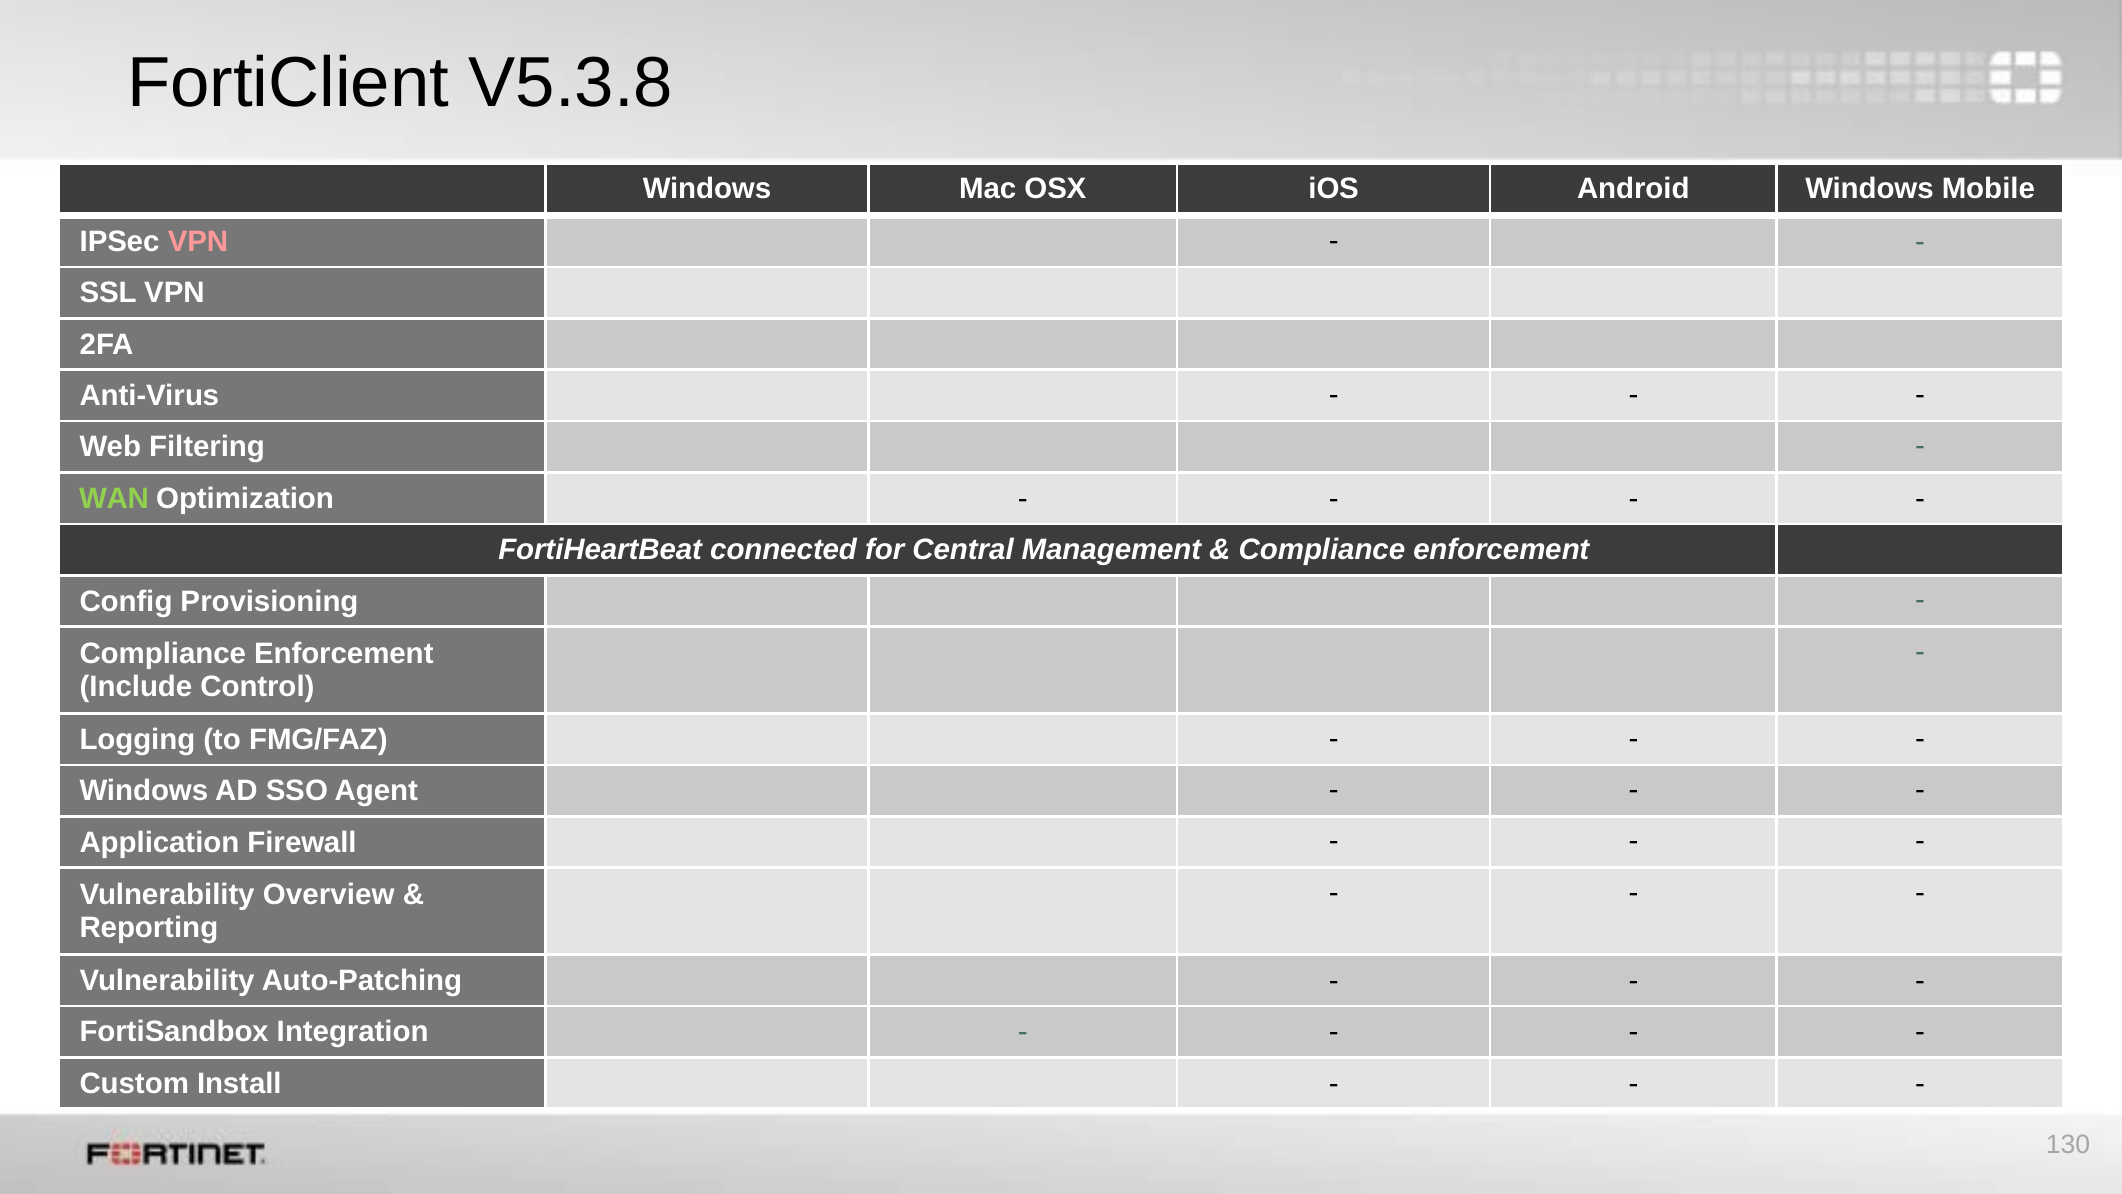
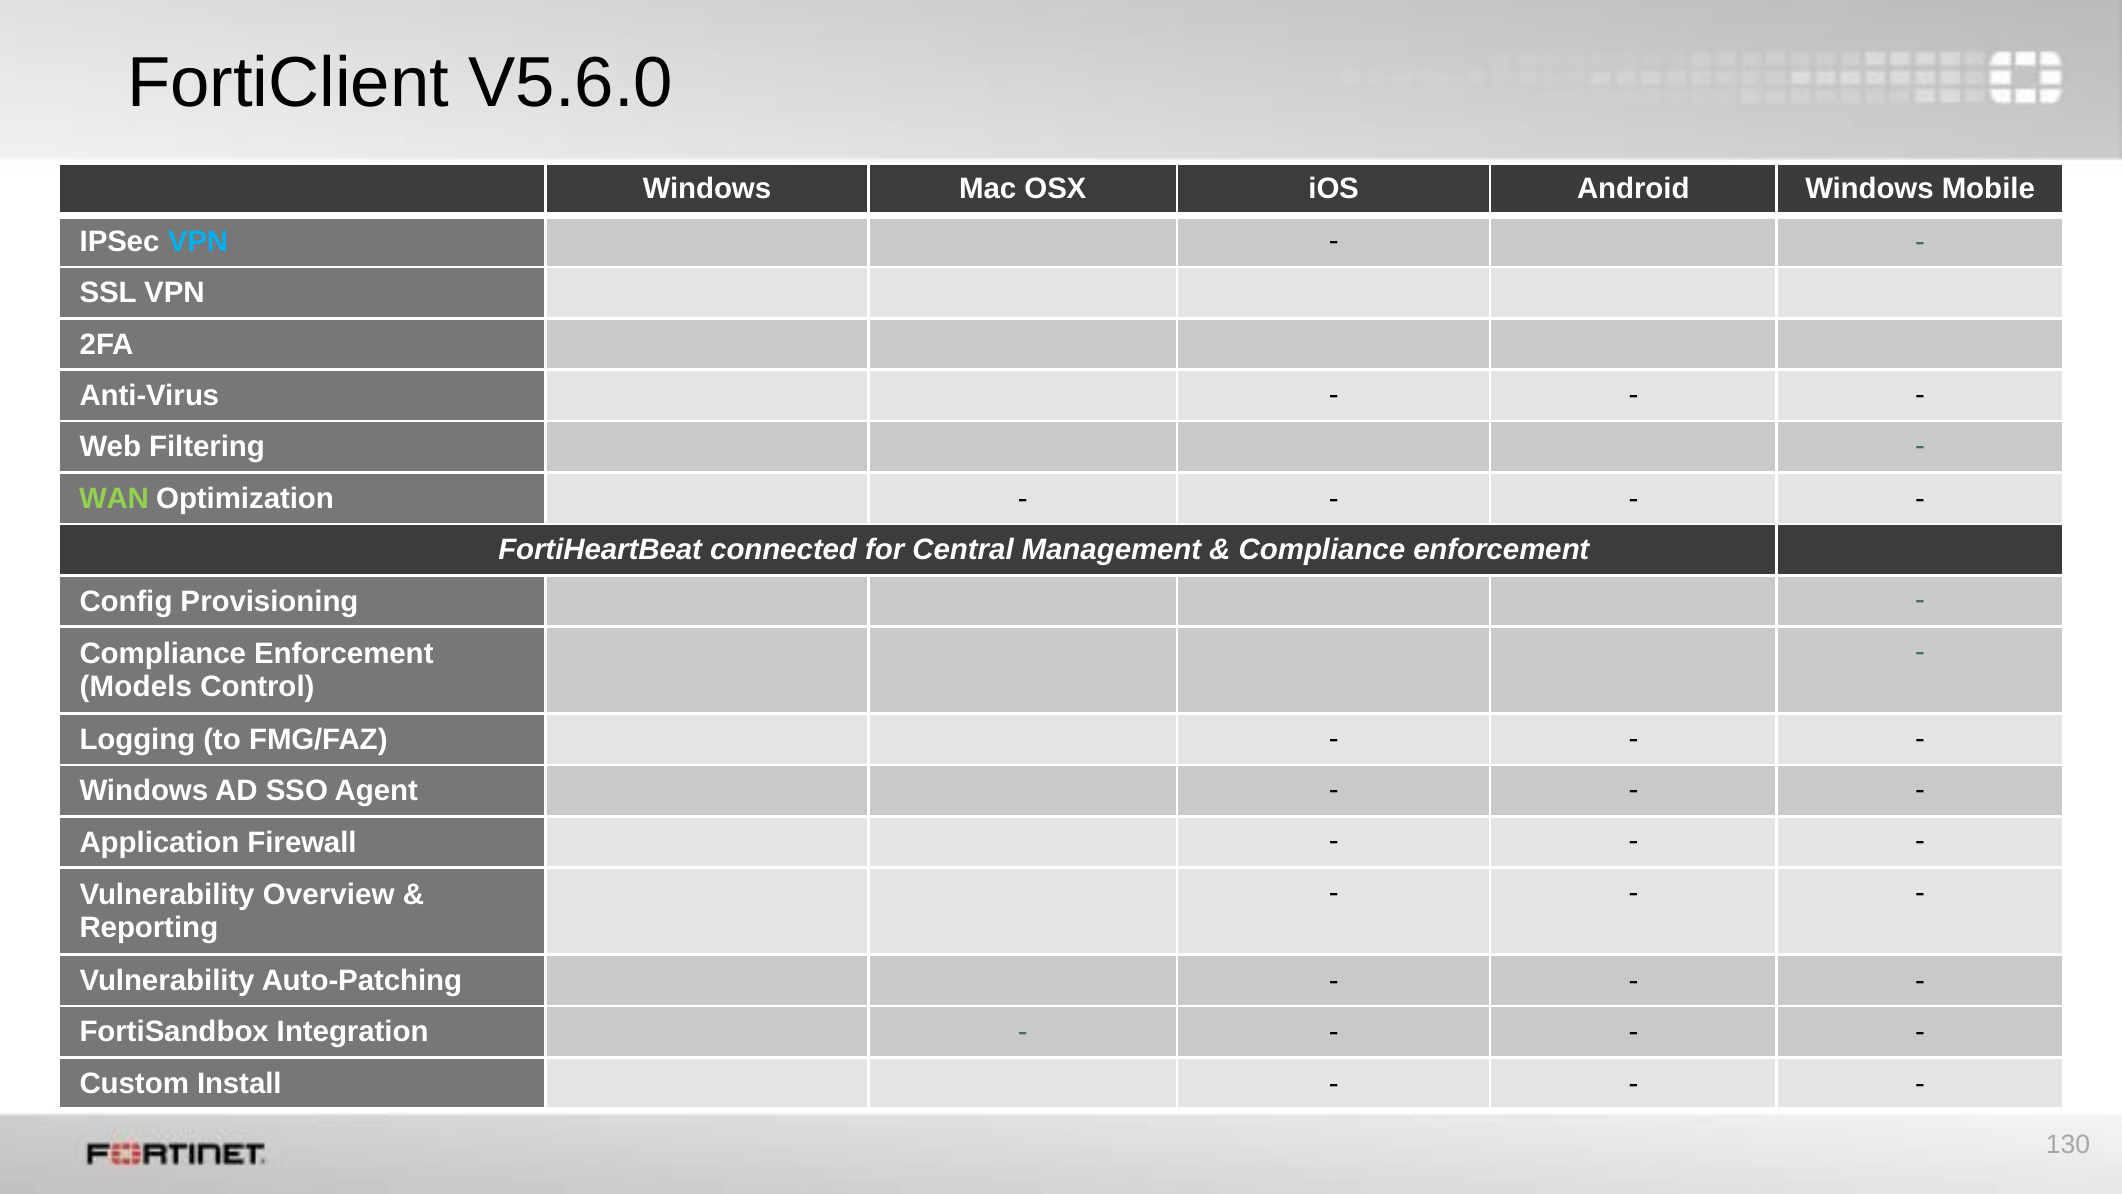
V5.3.8: V5.3.8 -> V5.6.0 (571, 83)
VPN colour: pink -> light blue (198, 241)
Include: Include -> Models (136, 687)
